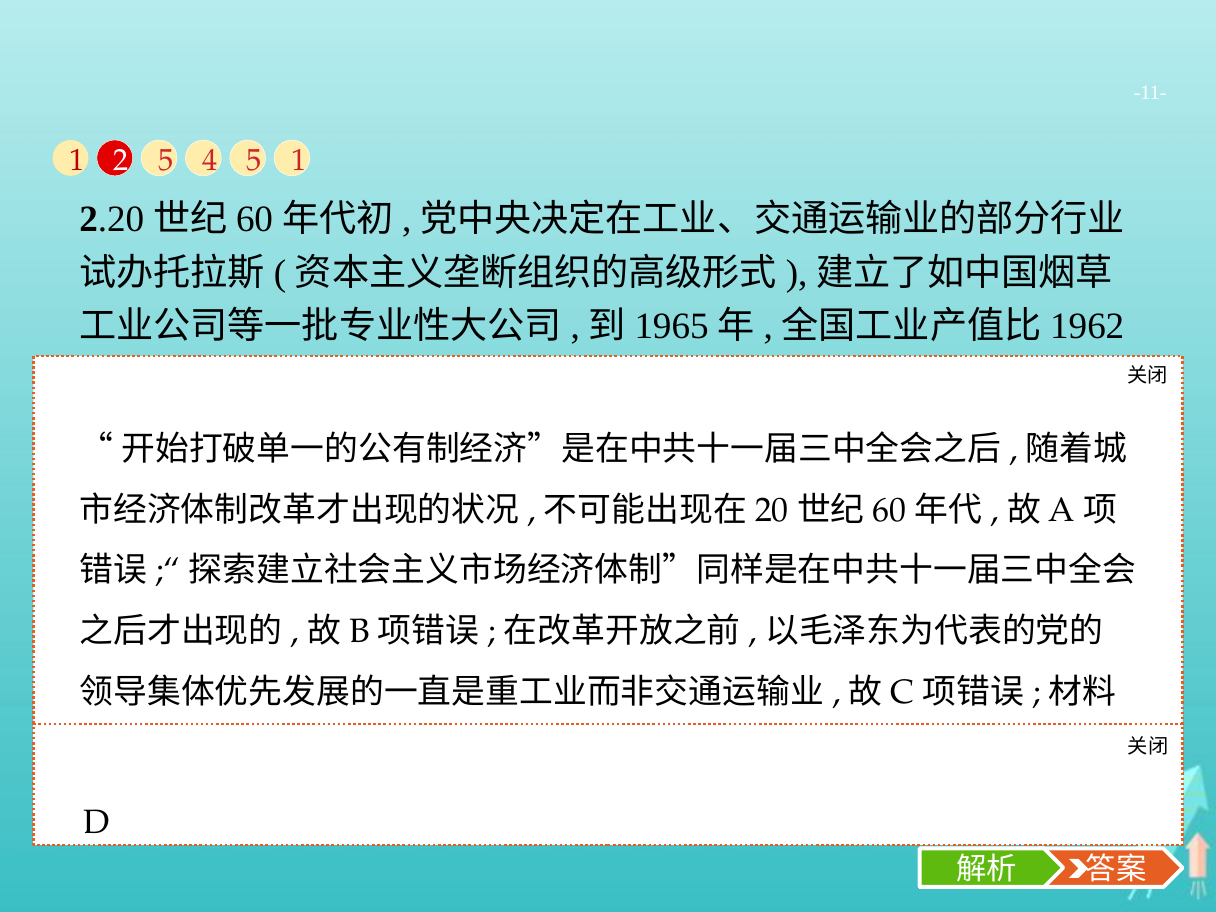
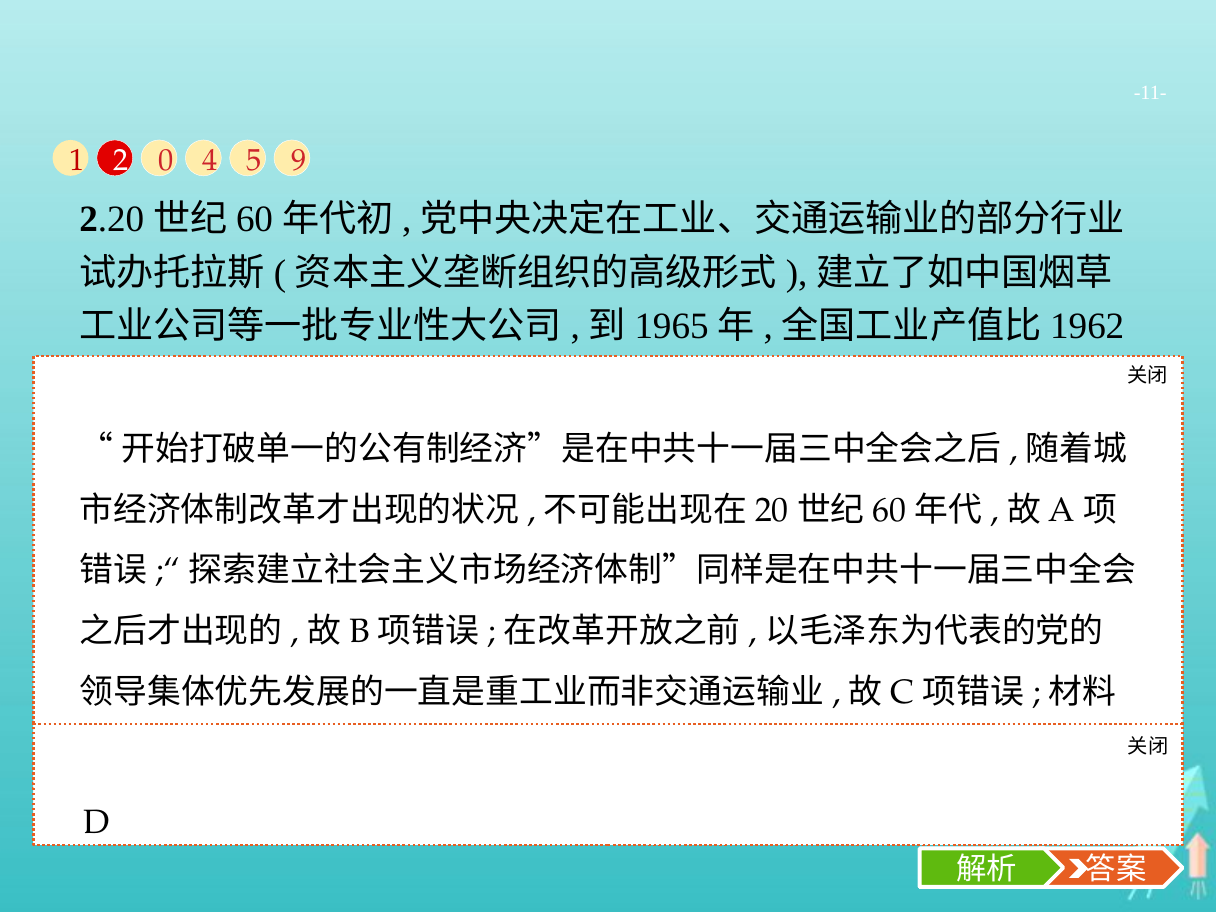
2 5: 5 -> 0 (166, 160)
5 1: 1 -> 9 (299, 160)
